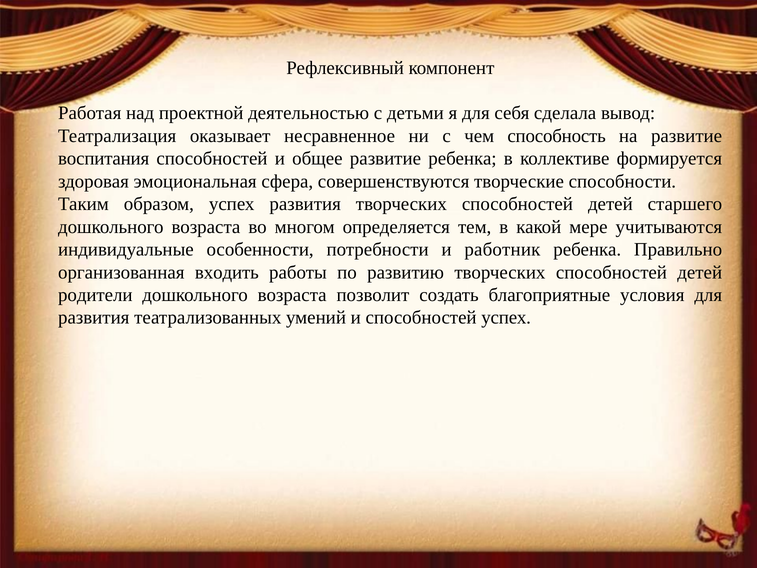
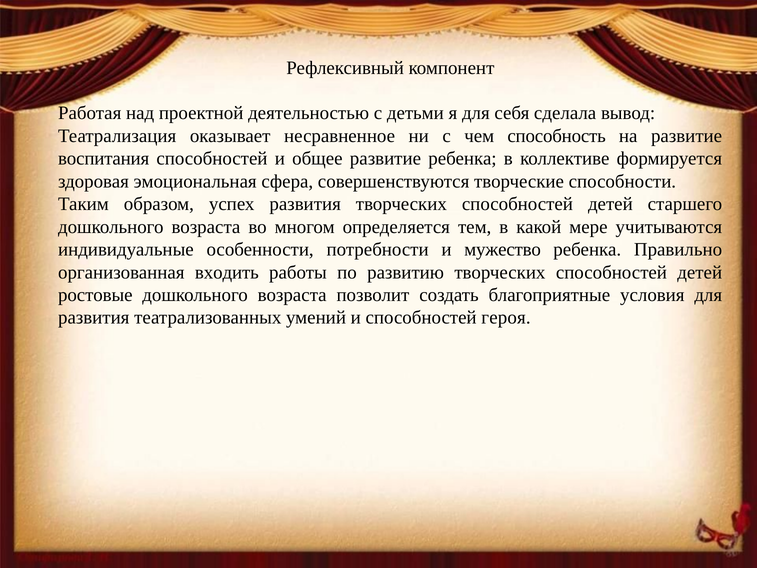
работник: работник -> мужество (503, 249)
родители: родители -> ростовые (95, 295)
способностей успех: успех -> героя (506, 318)
